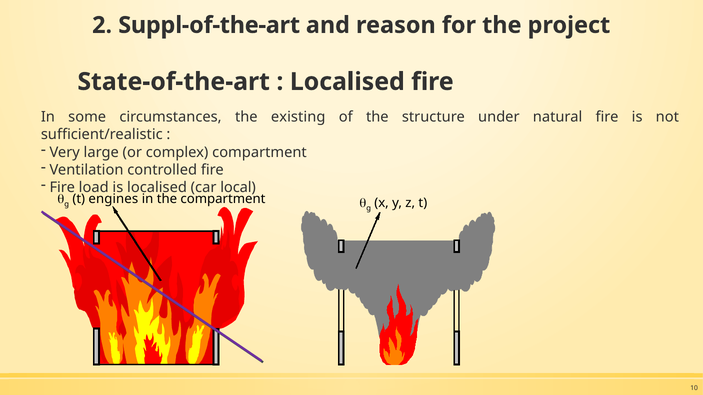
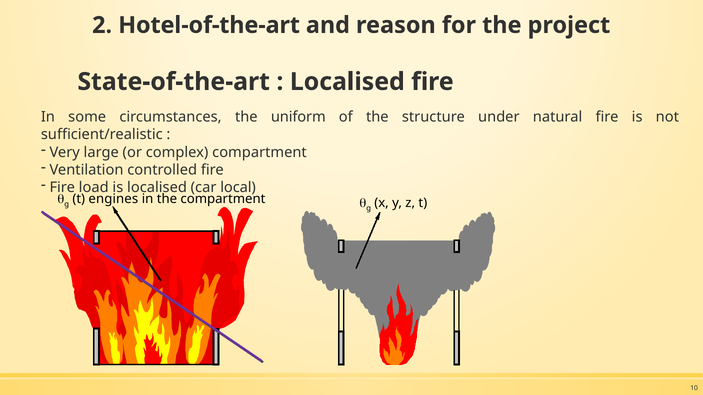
Suppl-of-the-art: Suppl-of-the-art -> Hotel-of-the-art (209, 25)
existing: existing -> uniform (298, 117)
